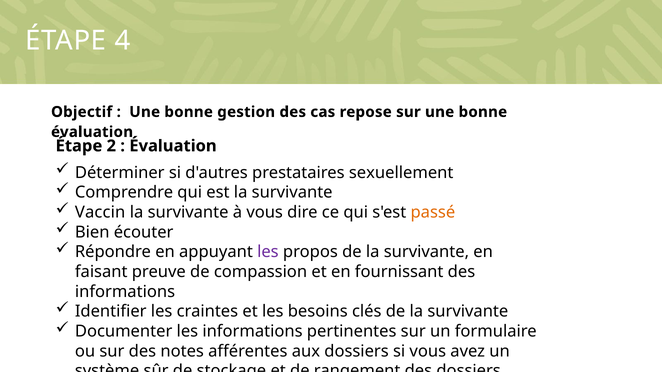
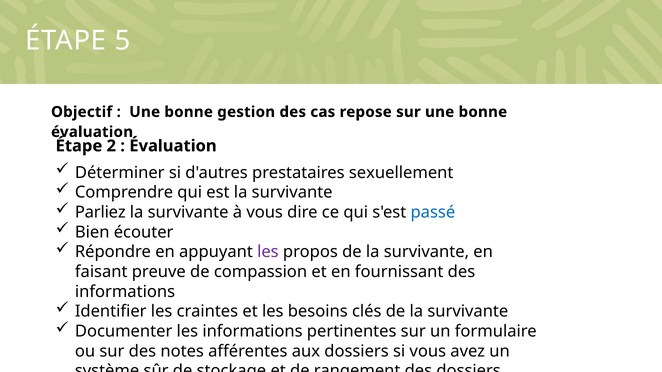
4: 4 -> 5 (123, 41)
Vaccin: Vaccin -> Parliez (100, 213)
passé colour: orange -> blue (433, 213)
